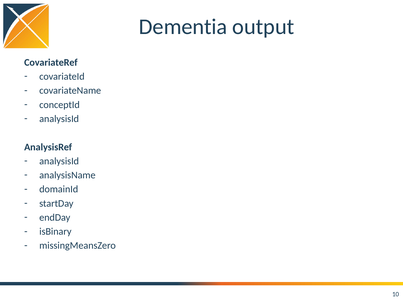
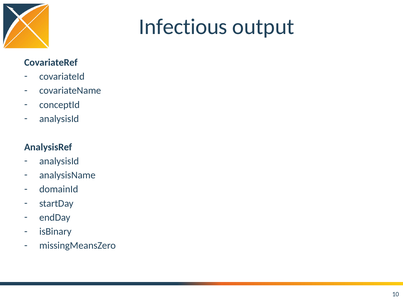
Dementia: Dementia -> Infectious (183, 27)
